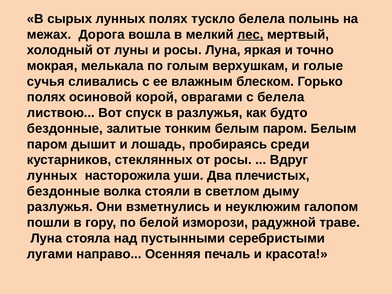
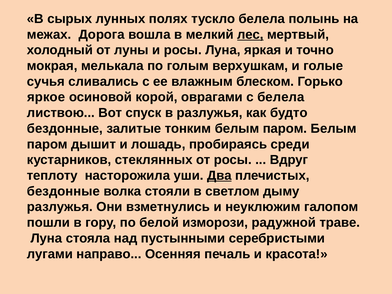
полях: полях -> яркое (46, 97)
лунных: лунных -> теплоту (52, 176)
Два underline: none -> present (219, 176)
